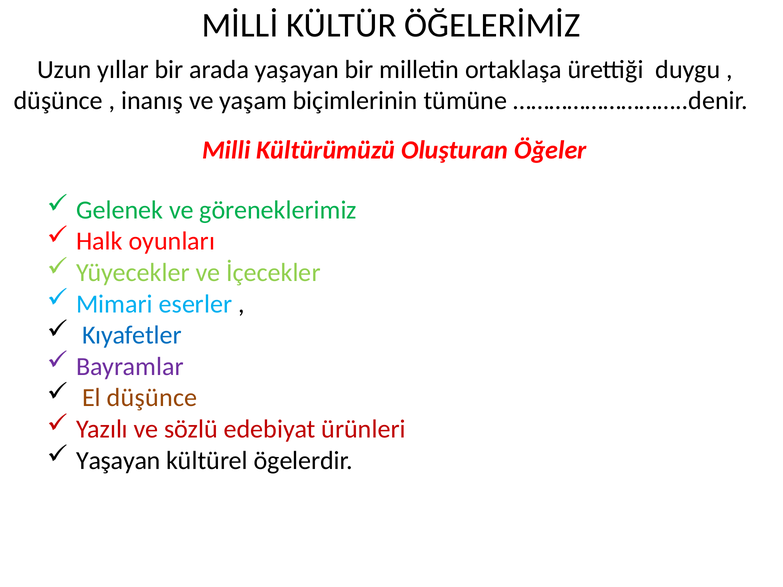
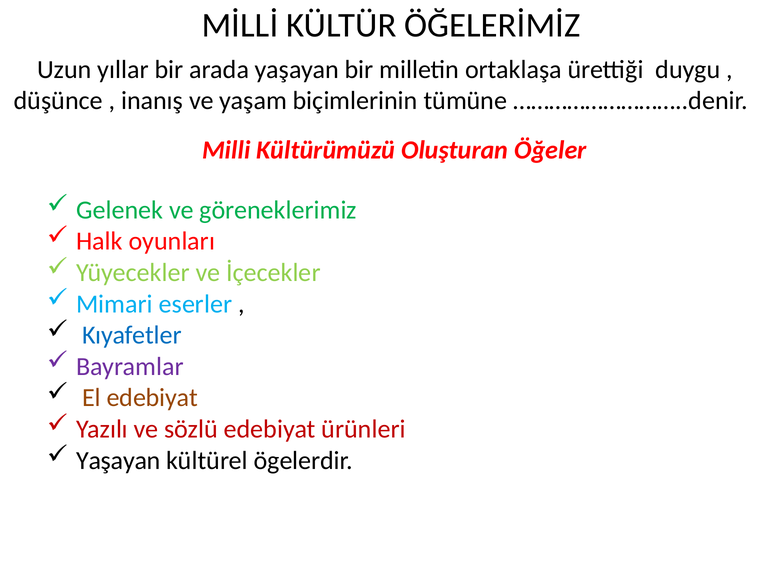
El düşünce: düşünce -> edebiyat (152, 398)
